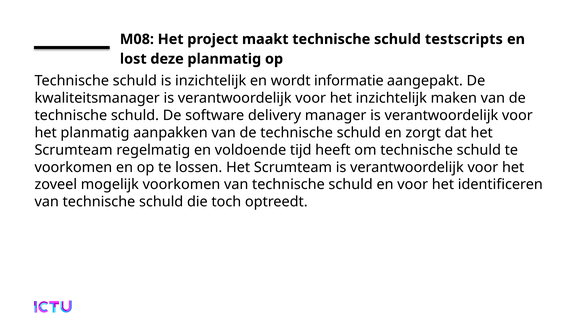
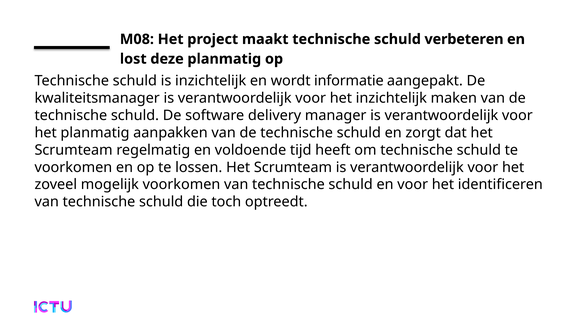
testscripts: testscripts -> verbeteren (464, 39)
